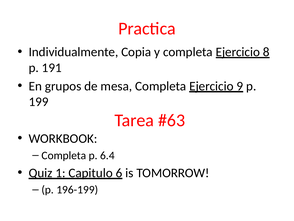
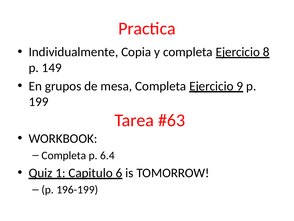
191: 191 -> 149 (52, 68)
